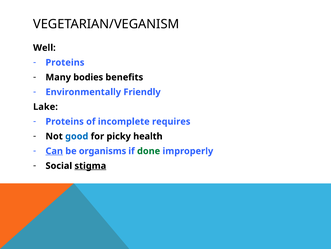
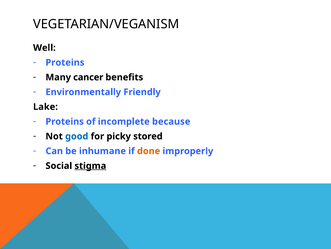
bodies: bodies -> cancer (88, 77)
requires: requires -> because (171, 121)
health: health -> stored (148, 136)
Can underline: present -> none (54, 151)
organisms: organisms -> inhumane (102, 151)
done colour: green -> orange (149, 151)
